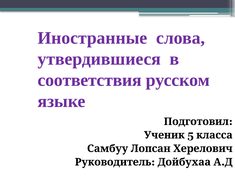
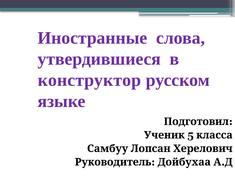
соответствия: соответствия -> конструктор (89, 80)
